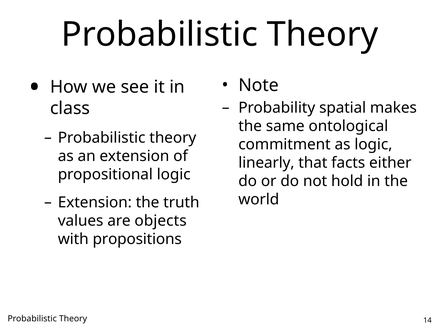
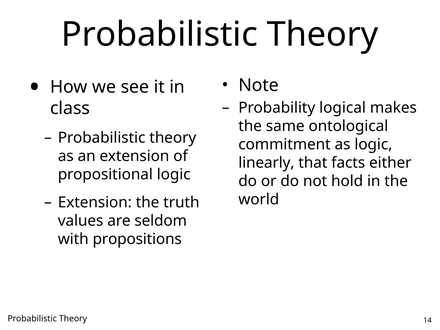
spatial: spatial -> logical (343, 108)
objects: objects -> seldom (161, 221)
